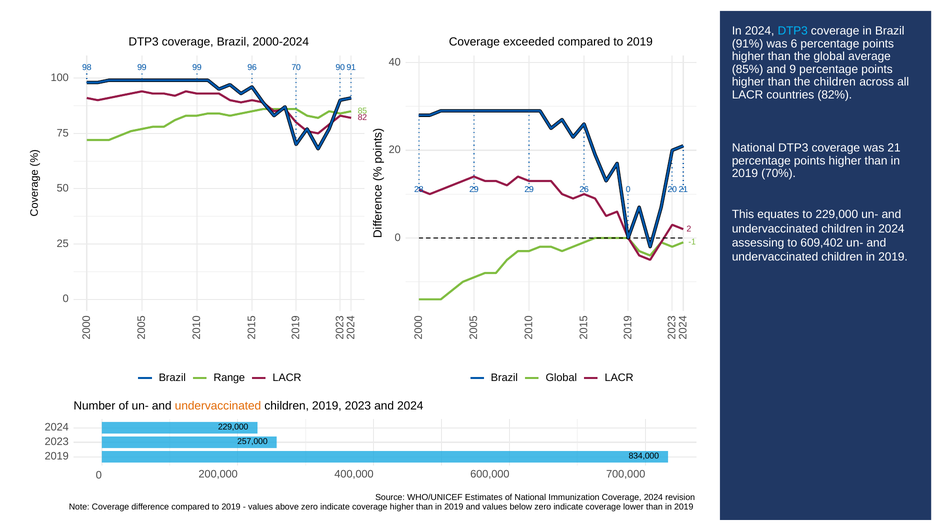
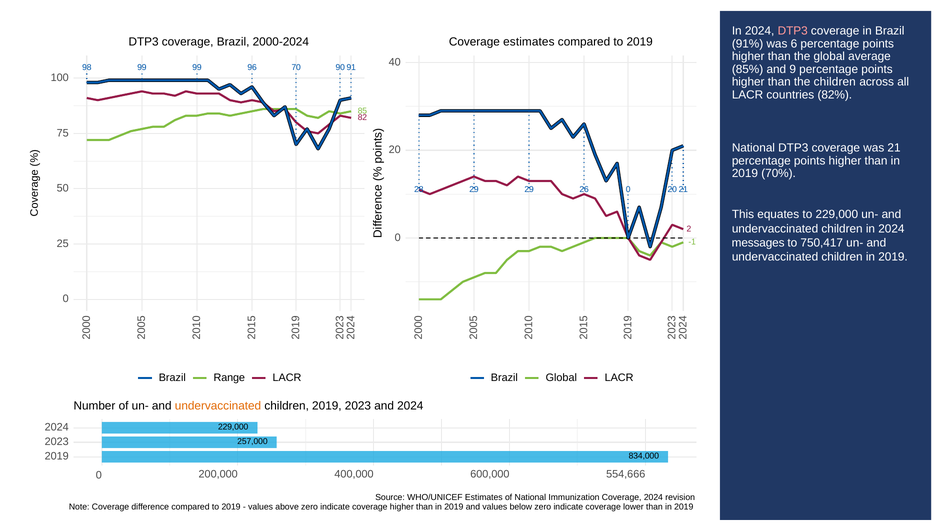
DTP3 colour: light blue -> pink (793, 31)
Coverage exceeded: exceeded -> estimates (529, 42)
assessing: assessing -> messages (758, 243)
609,402: 609,402 -> 750,417 (822, 243)
700,000: 700,000 -> 554,666 (626, 474)
